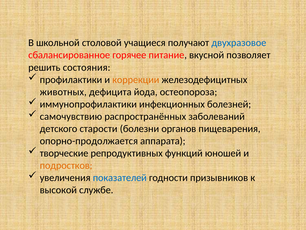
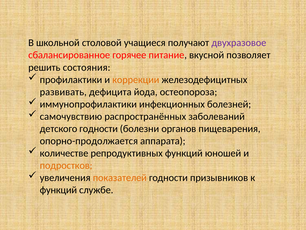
двухразовое colour: blue -> purple (239, 43)
животных: животных -> развивать (63, 92)
детского старости: старости -> годности (99, 128)
творческие: творческие -> количестве (64, 153)
показателей colour: blue -> orange (120, 177)
высокой: высокой -> функций (58, 190)
